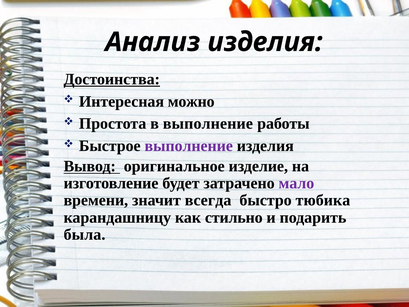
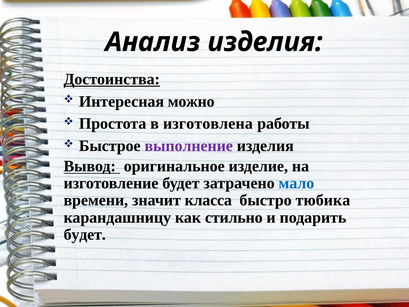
в выполнение: выполнение -> изготовлена (208, 124)
мало colour: purple -> blue (296, 183)
всегда: всегда -> класса (208, 200)
была: была -> будет (85, 234)
